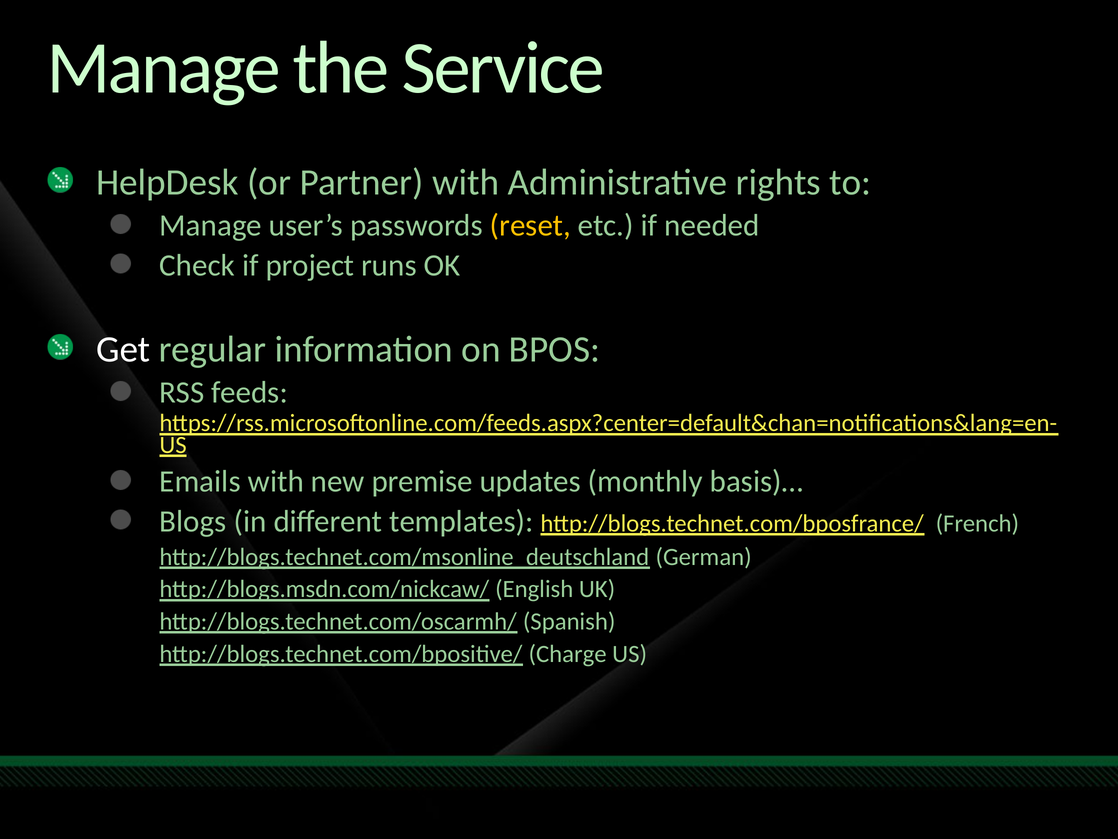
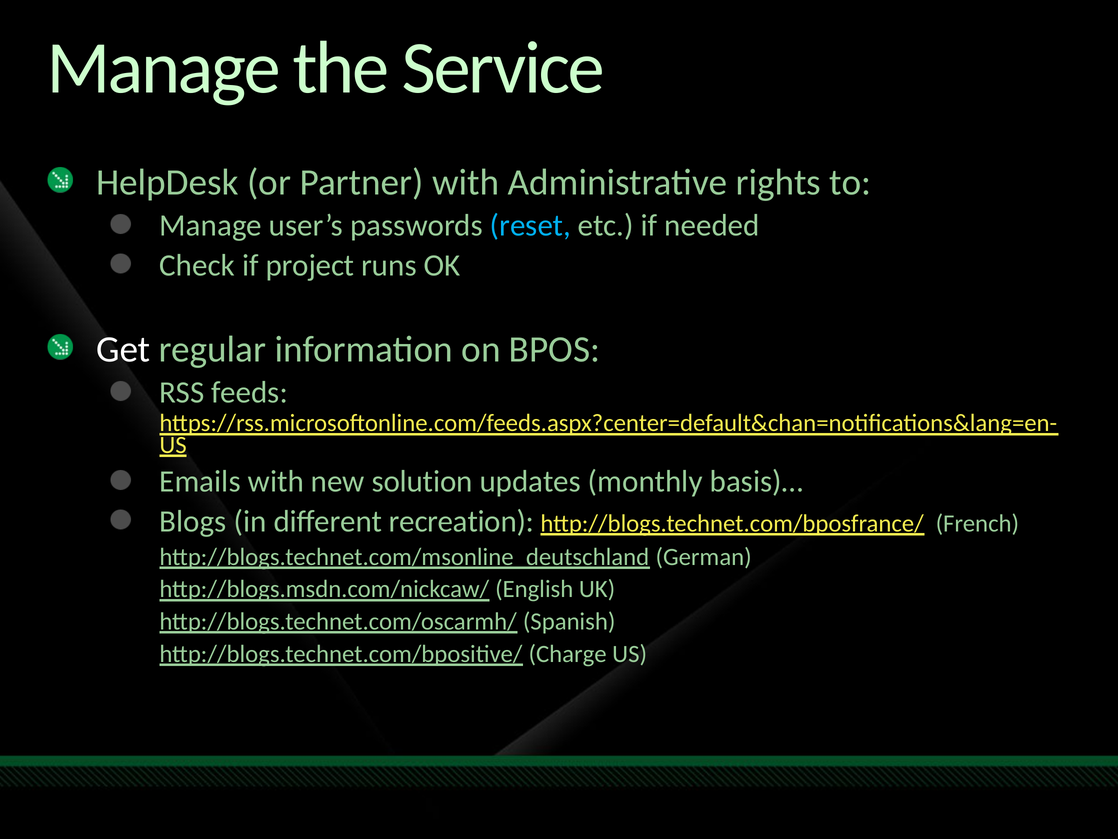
reset colour: yellow -> light blue (530, 225)
premise: premise -> solution (422, 481)
templates: templates -> recreation (461, 521)
